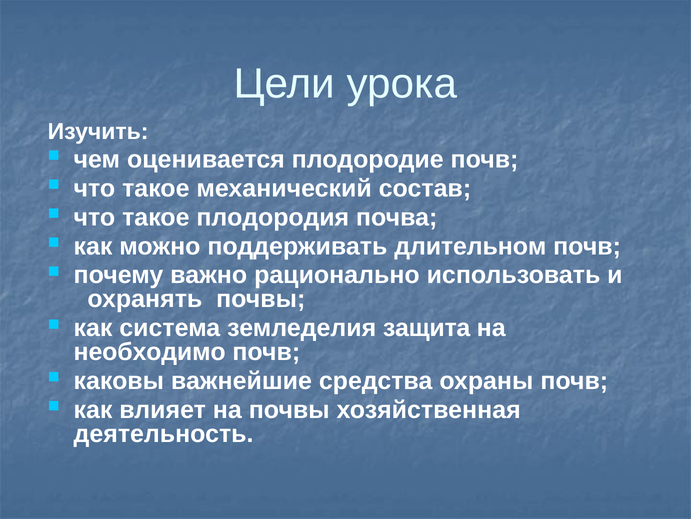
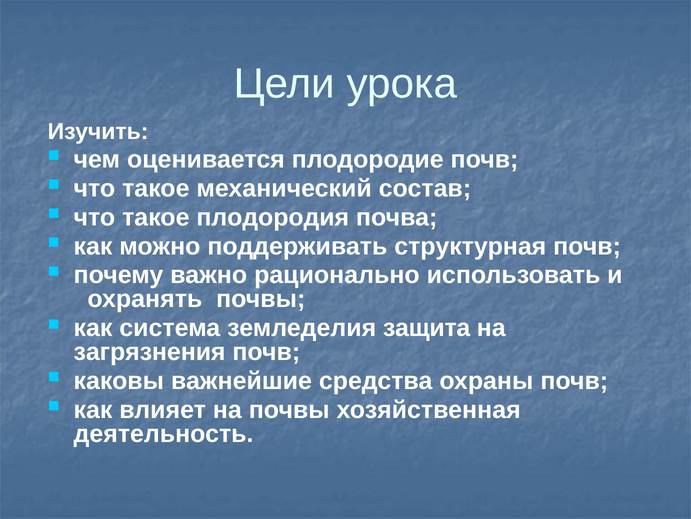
длительном: длительном -> структурная (470, 246)
необходимо: необходимо -> загрязнения (150, 352)
